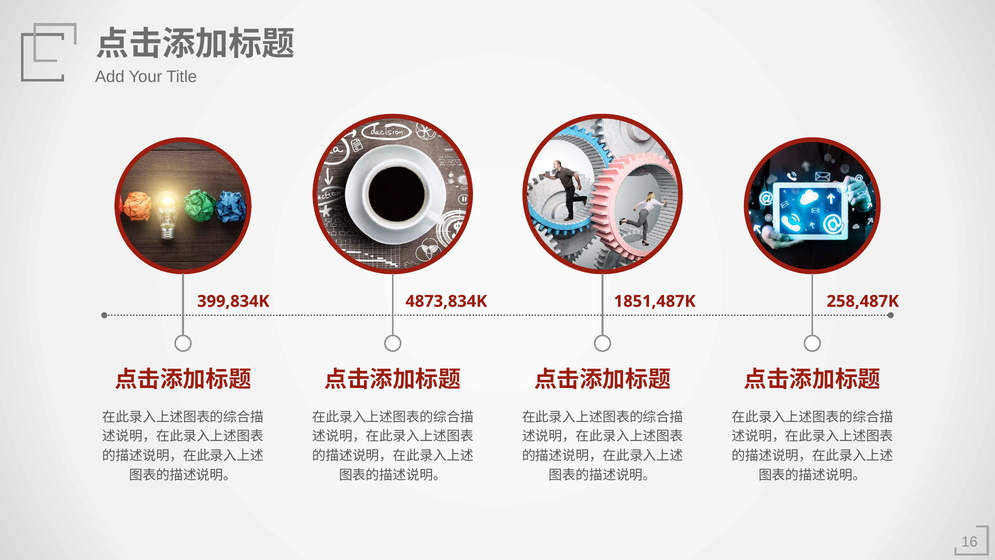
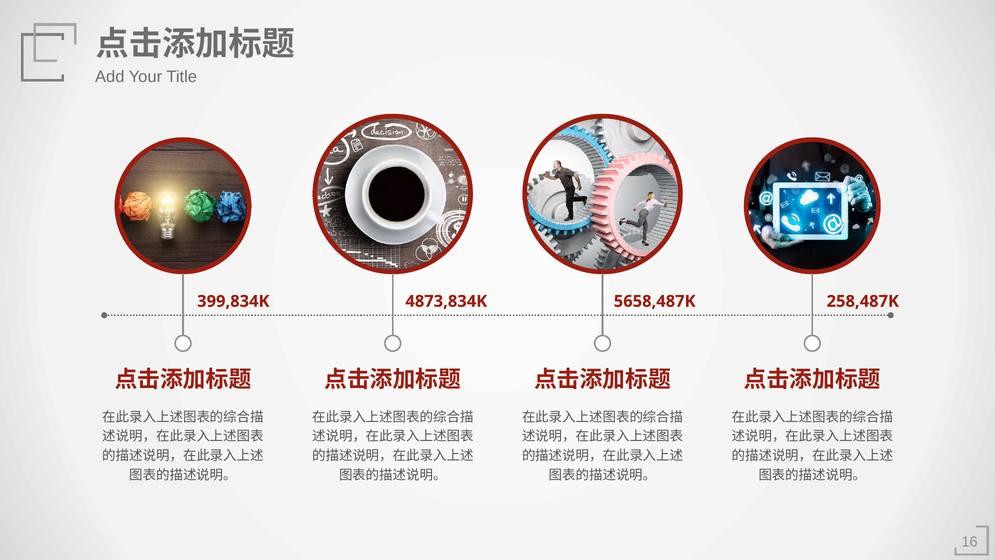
1851,487K: 1851,487K -> 5658,487K (655, 301)
